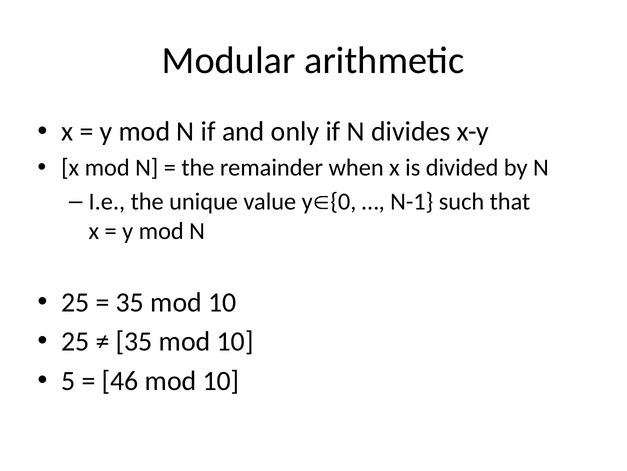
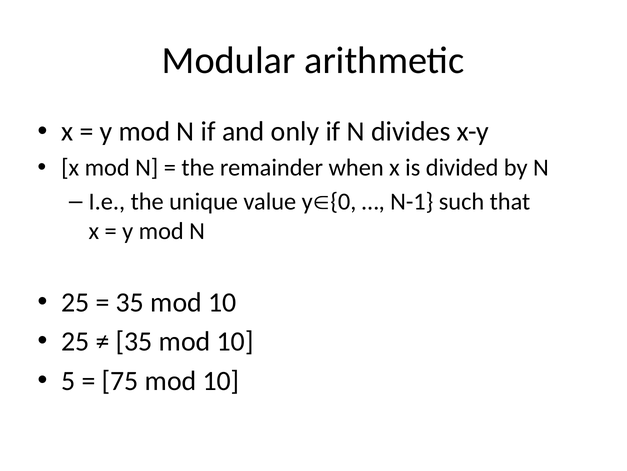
46: 46 -> 75 (120, 380)
